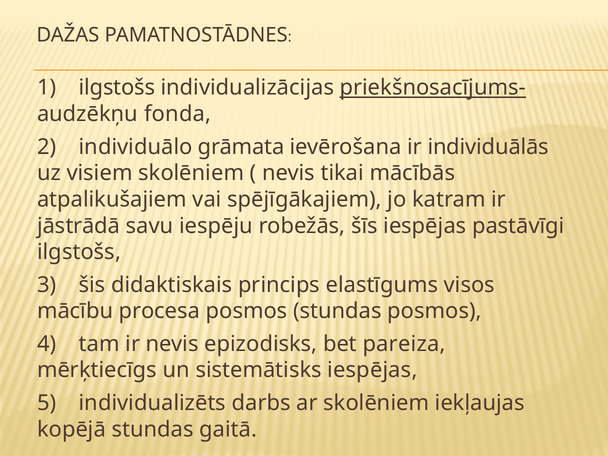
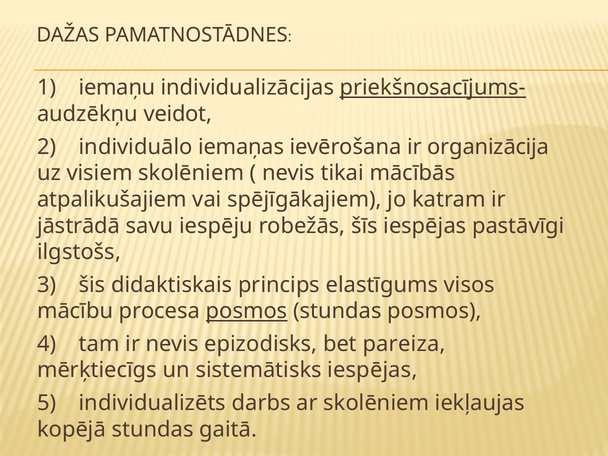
1 ilgstošs: ilgstošs -> iemaņu (117, 88)
fonda: fonda -> veidot (178, 114)
grāmata: grāmata -> iemaņas (241, 147)
individuālās: individuālās -> organizācija (488, 147)
posmos underline: none -> present (247, 311)
